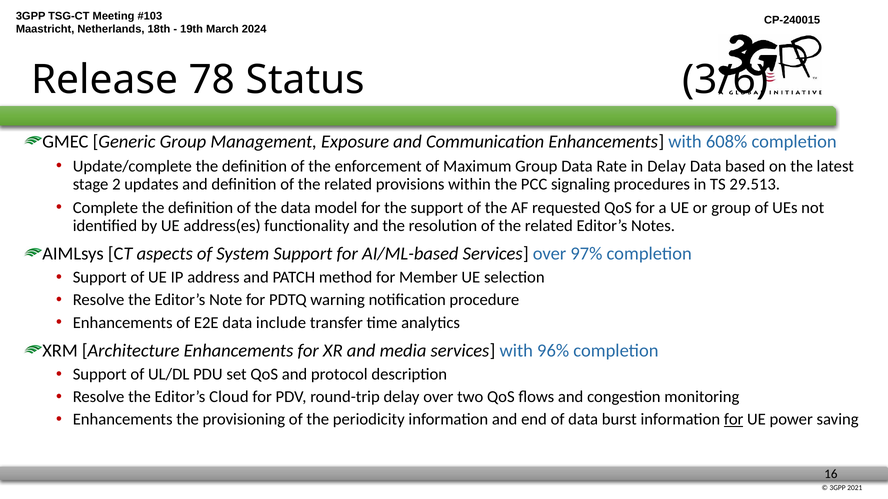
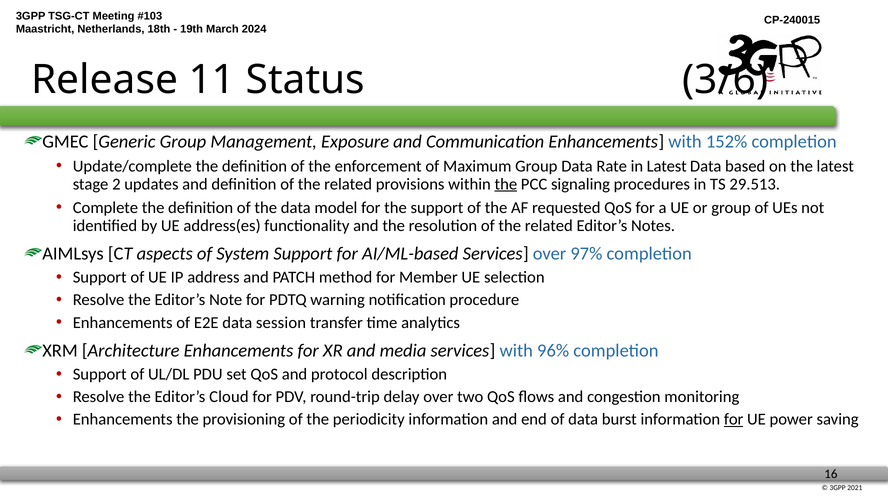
78: 78 -> 11 (212, 80)
608%: 608% -> 152% (727, 142)
in Delay: Delay -> Latest (667, 166)
the underline: none -> present (506, 184)
include: include -> session (281, 323)
